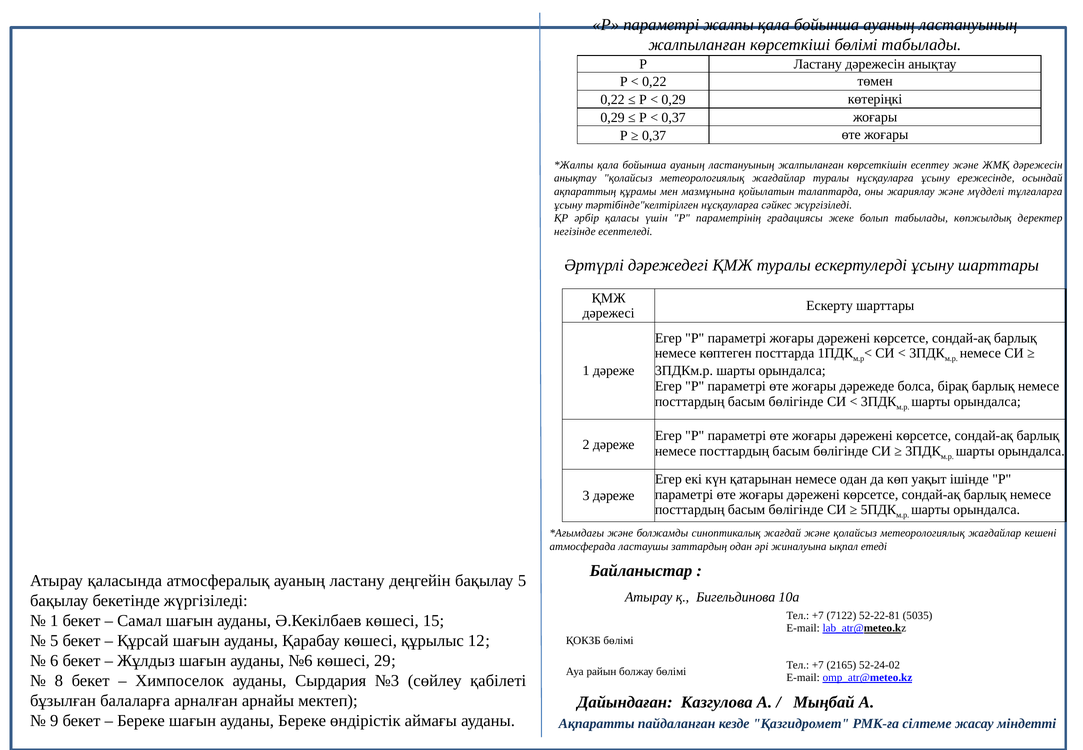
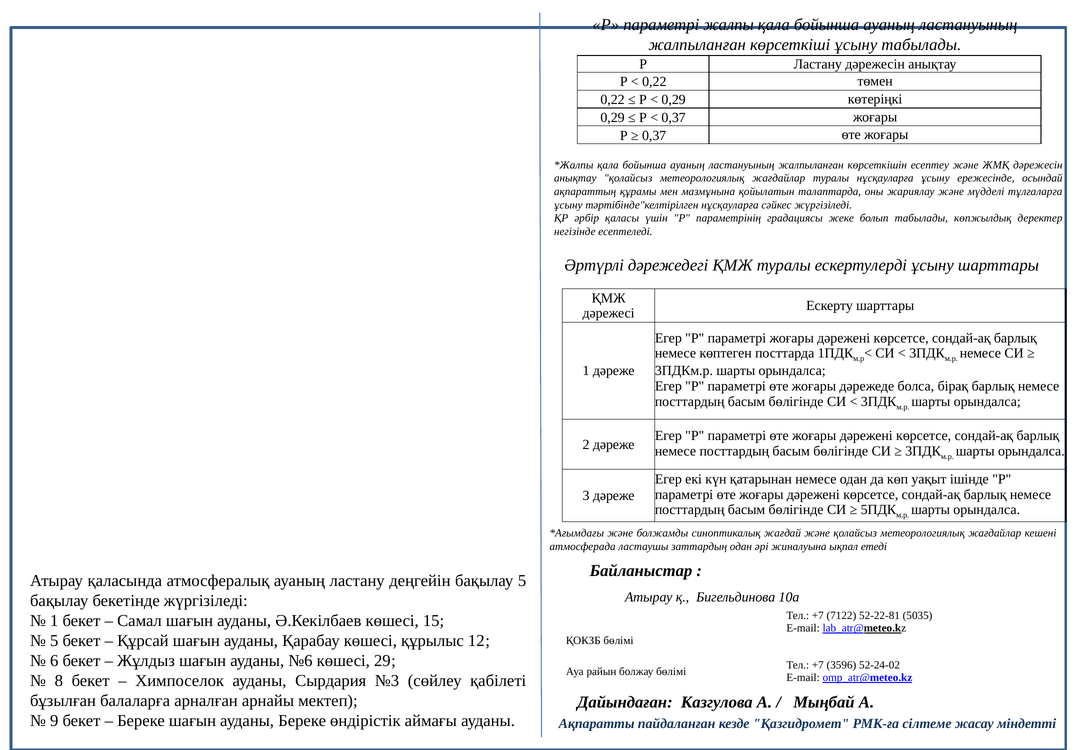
көрсеткіші бөлімі: бөлімі -> ұсыну (856, 45)
2165: 2165 -> 3596 (841, 665)
